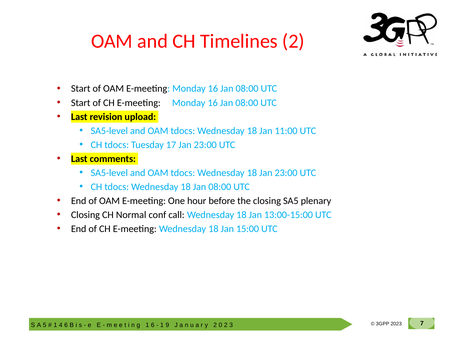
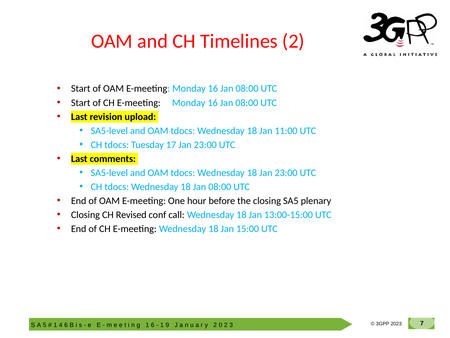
Normal: Normal -> Revised (131, 215)
